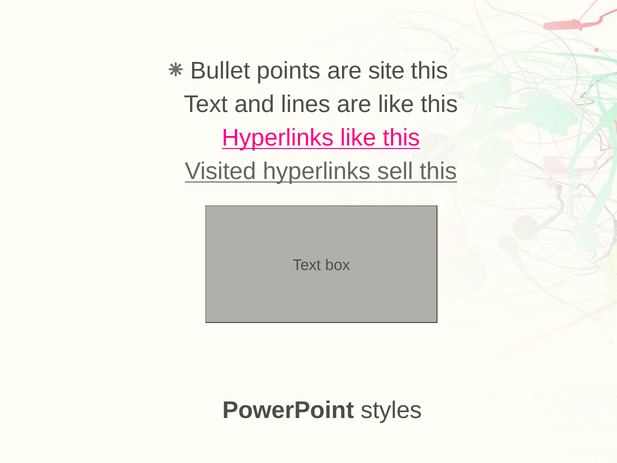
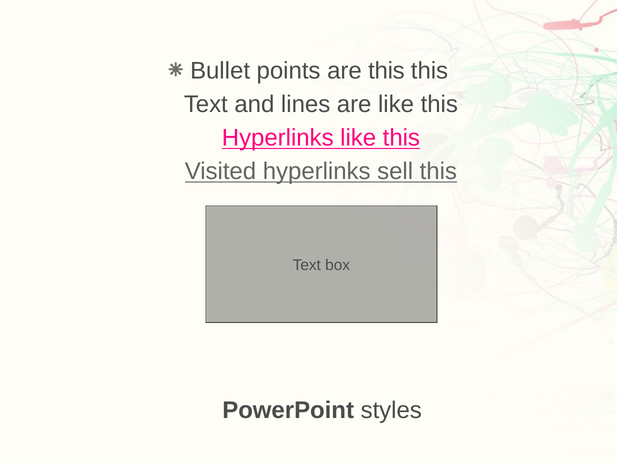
are site: site -> this (386, 71)
